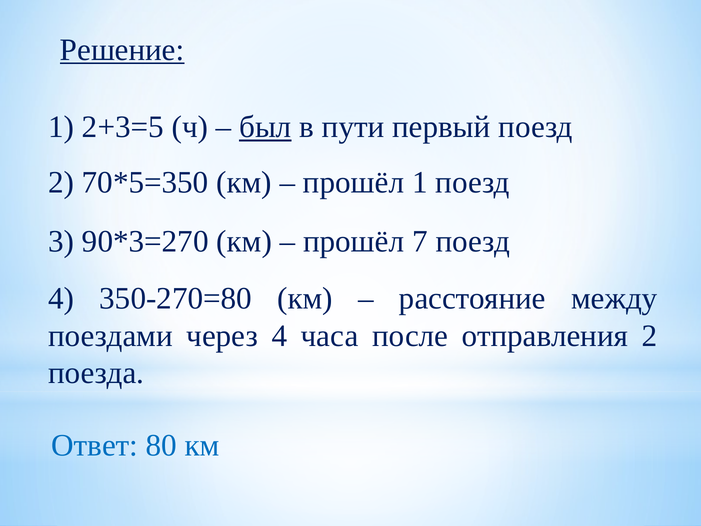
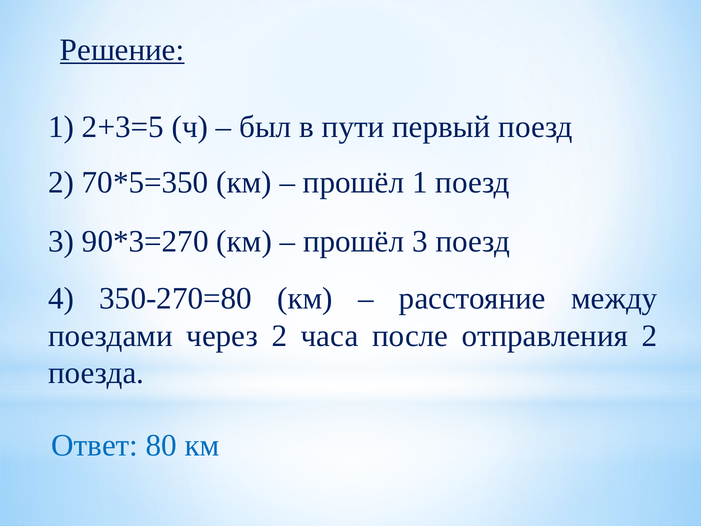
был underline: present -> none (265, 127)
прошёл 7: 7 -> 3 (420, 241)
через 4: 4 -> 2 (279, 336)
